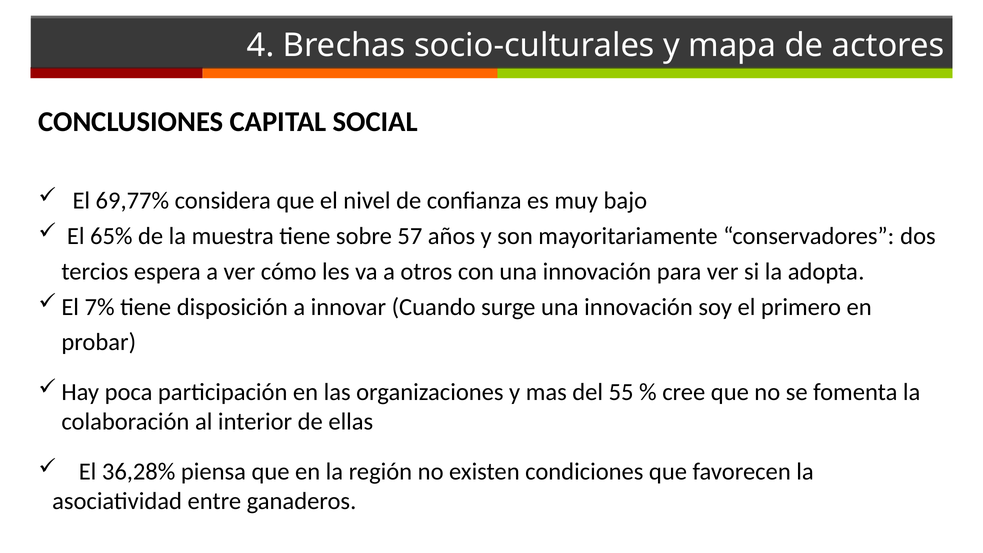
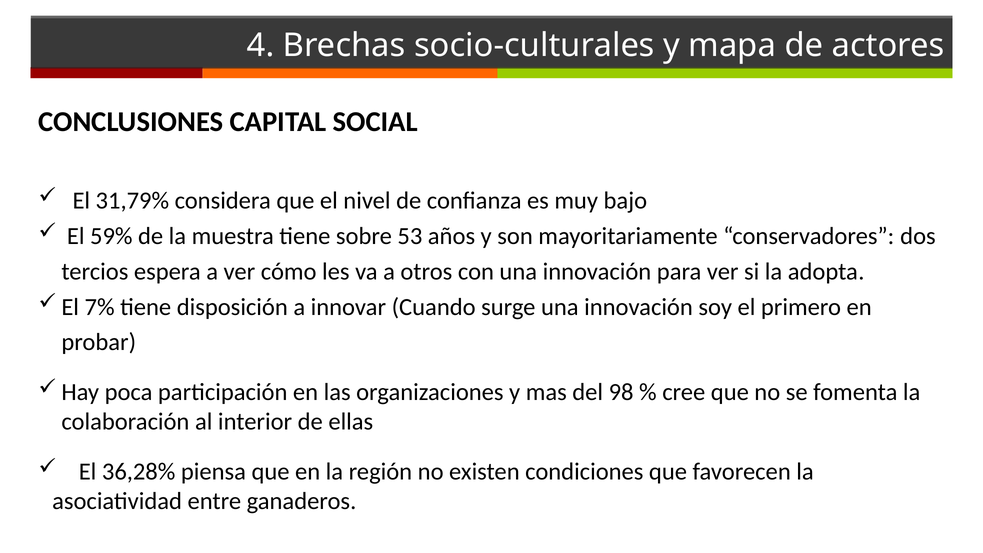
69,77%: 69,77% -> 31,79% (132, 201)
65%: 65% -> 59% (111, 236)
57: 57 -> 53 (410, 236)
55: 55 -> 98 (621, 392)
